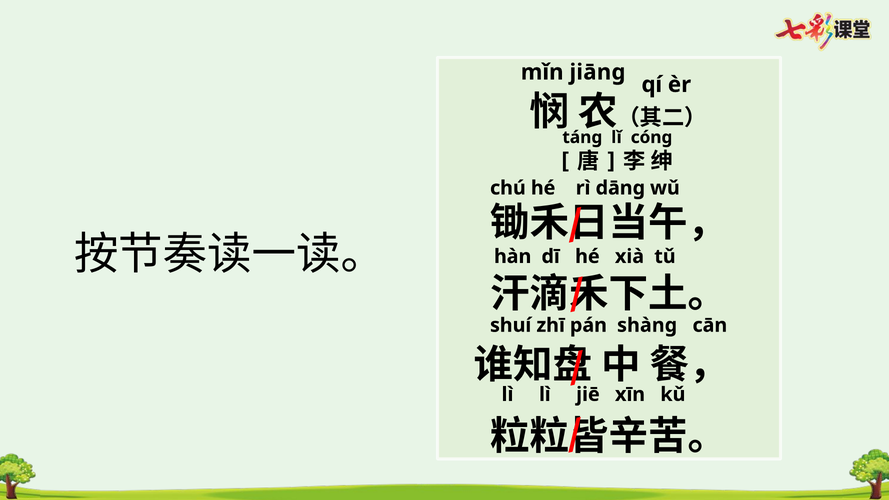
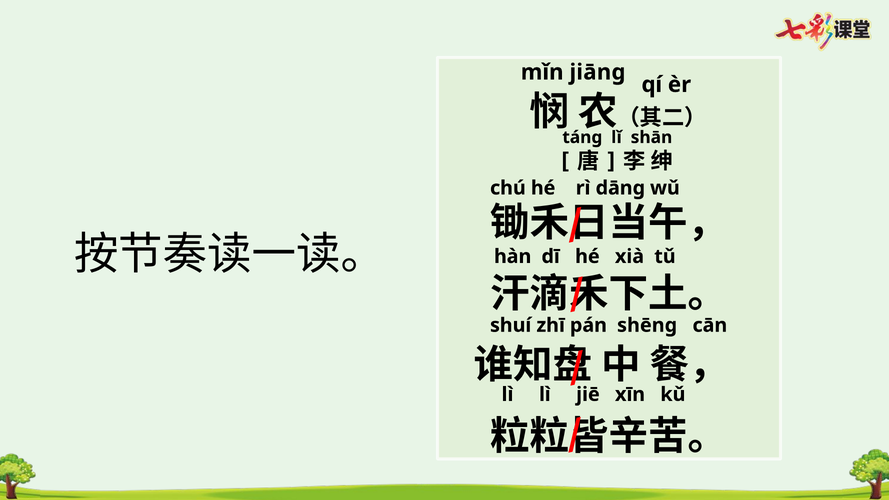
cóng: cóng -> shān (651, 137)
shàng: shàng -> shēng (647, 325)
